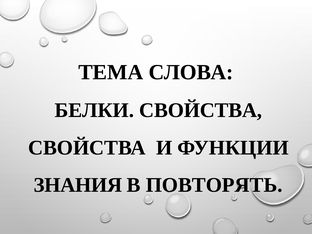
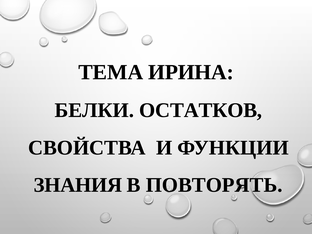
СЛОВА: СЛОВА -> ИРИНА (191, 72)
БЕЛКИ СВОЙСТВА: СВОЙСТВА -> ОСТАТКОВ (201, 110)
